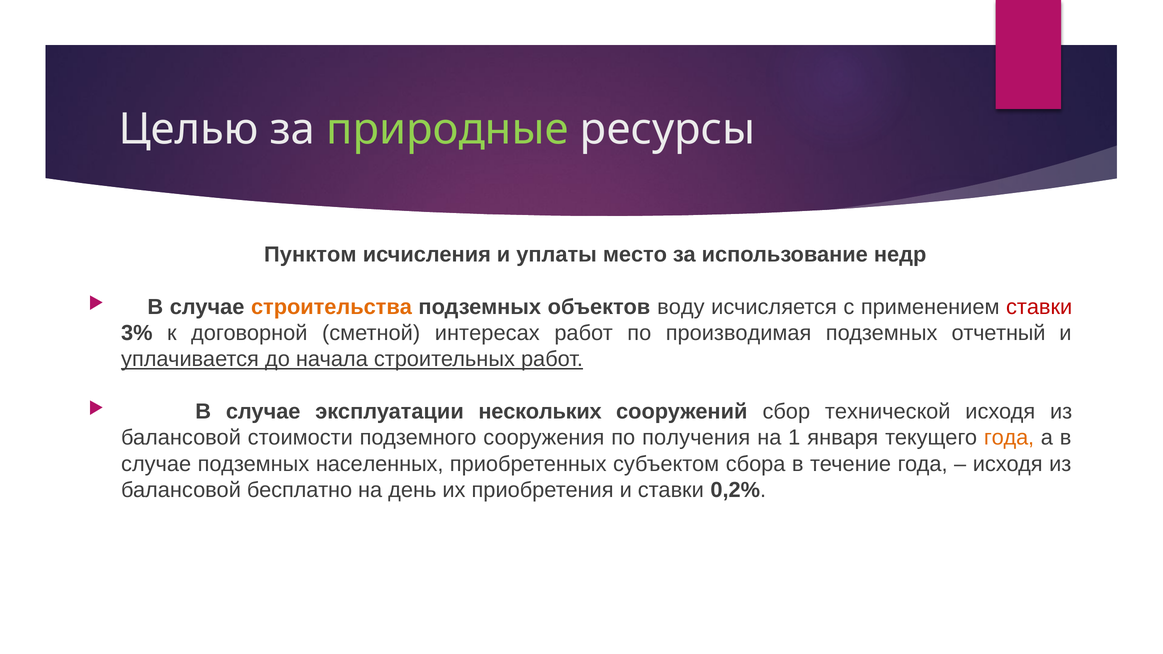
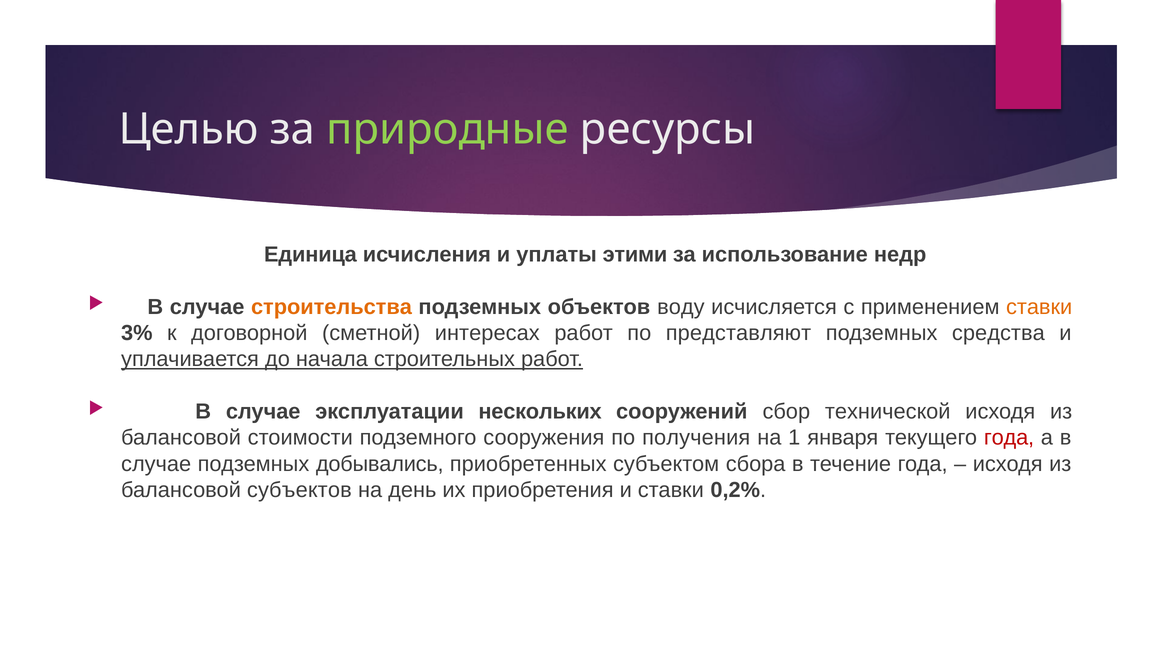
Пунктом: Пунктом -> Единица (310, 255)
место: место -> этими (635, 255)
ставки colour: red -> orange (1039, 307)
производимая: производимая -> представляют (739, 333)
отчетный: отчетный -> средства (998, 333)
года colour: orange -> red (1009, 438)
населенных: населенных -> добывались (380, 464)
бесплатно: бесплатно -> субъектов (299, 490)
